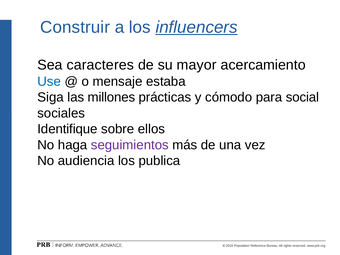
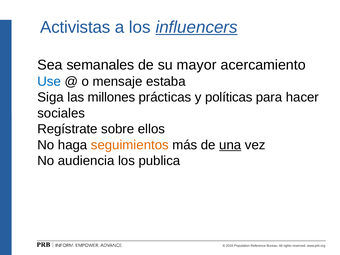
Construir: Construir -> Activistas (75, 27)
caracteres: caracteres -> semanales (100, 65)
cómodo: cómodo -> políticas (229, 97)
social: social -> hacer (302, 97)
Identifique: Identifique -> Regístrate (67, 129)
seguimientos colour: purple -> orange (130, 145)
una underline: none -> present (230, 145)
